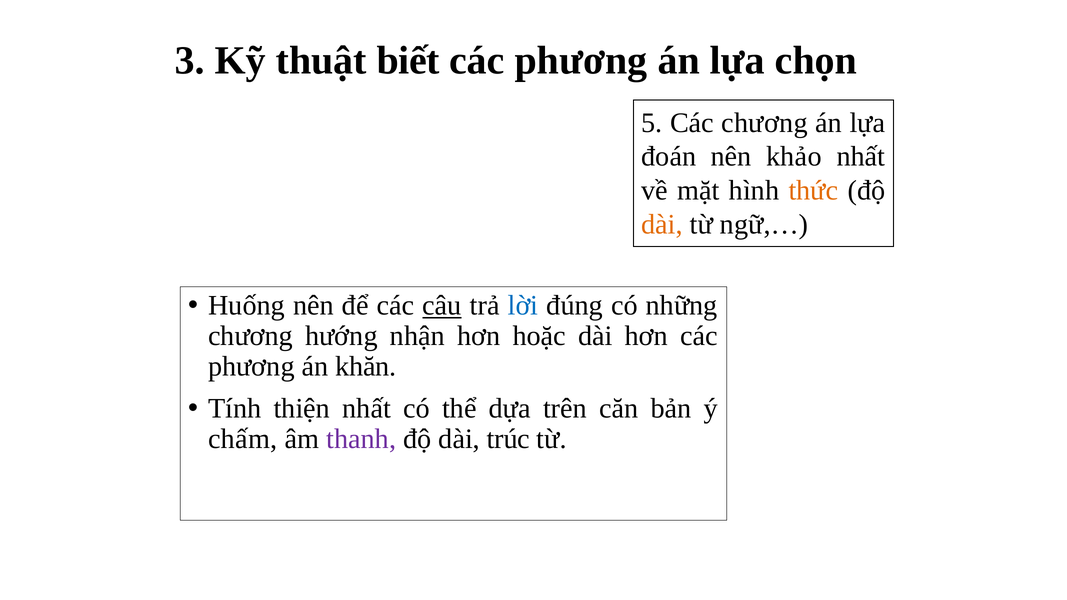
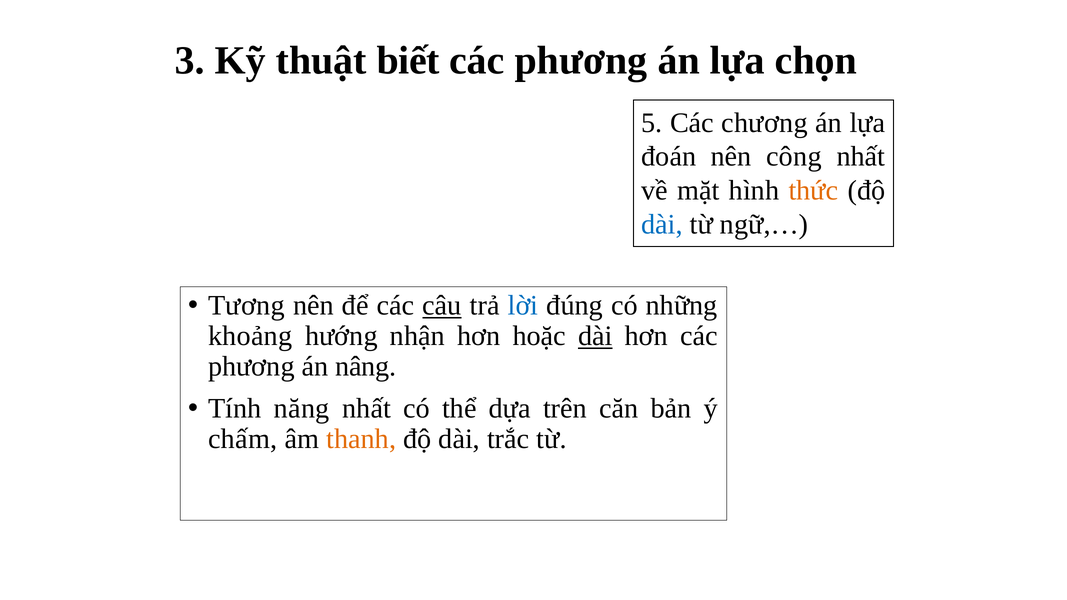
khảo: khảo -> công (794, 157)
dài colour: orange -> blue (662, 224)
Huống: Huống -> Tương (246, 306)
chương: chương -> khoảng (250, 336)
dài underline: none -> present (595, 336)
khăn: khăn -> nâng (366, 367)
thiện: thiện -> năng (302, 408)
thanh colour: purple -> orange (361, 439)
trúc: trúc -> trắc (508, 439)
